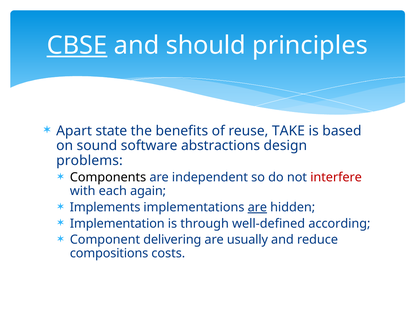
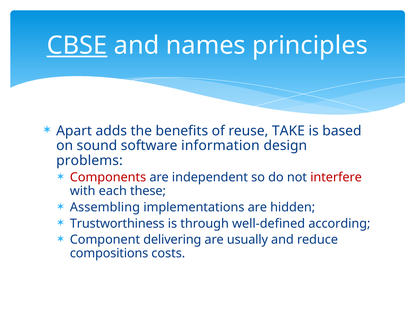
should: should -> names (206, 46)
state: state -> adds (111, 131)
abstractions: abstractions -> information (220, 146)
Components colour: black -> red (108, 178)
again: again -> these (148, 191)
Implements: Implements -> Assembling (105, 208)
are underline: present -> none (257, 208)
Implementation: Implementation -> Trustworthiness (117, 224)
